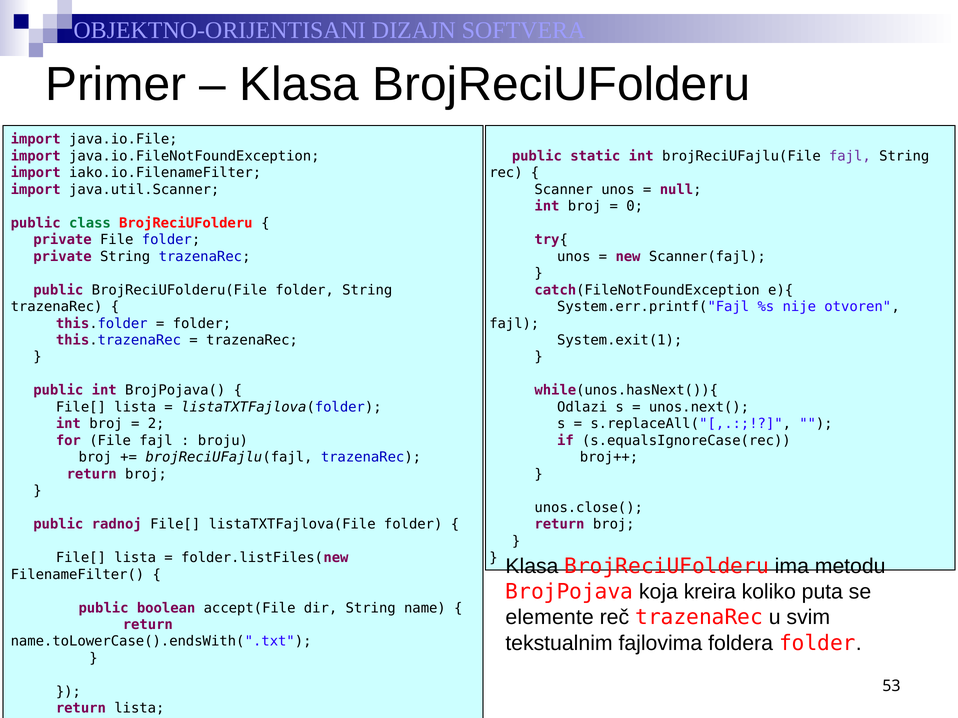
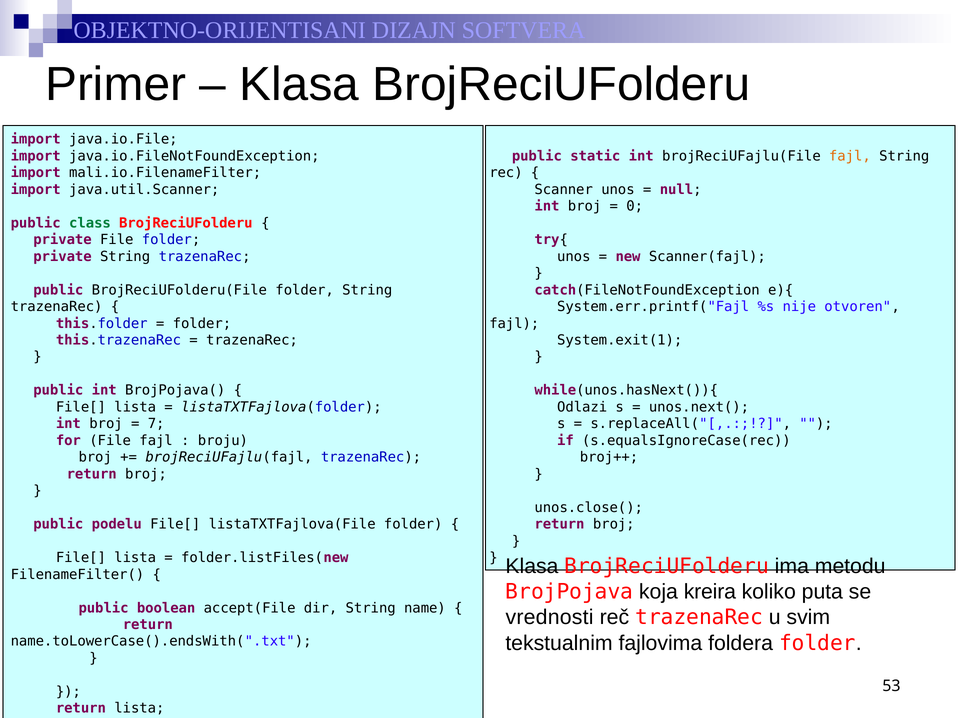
fajl colour: purple -> orange (850, 156)
iako.io.FilenameFilter: iako.io.FilenameFilter -> mali.io.FilenameFilter (165, 173)
2: 2 -> 7 (156, 424)
radnoj: radnoj -> podelu (117, 525)
elemente: elemente -> vrednosti (550, 618)
